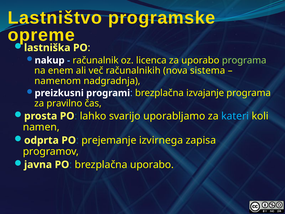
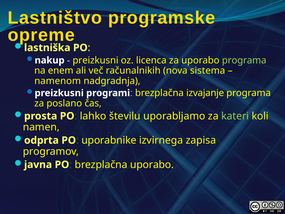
računalnik: računalnik -> preizkusni (95, 60)
pravilno: pravilno -> poslano (64, 103)
svarijo: svarijo -> številu (125, 116)
kateri colour: light blue -> light green (235, 116)
prejemanje: prejemanje -> uporabnike (109, 140)
